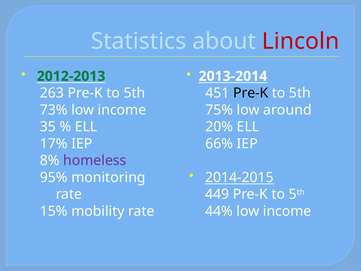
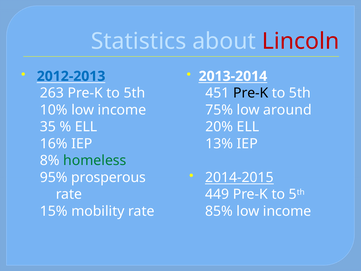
2012-2013 colour: green -> blue (71, 76)
73%: 73% -> 10% (54, 110)
17%: 17% -> 16% (54, 144)
66%: 66% -> 13% (219, 144)
homeless colour: purple -> green (95, 160)
monitoring: monitoring -> prosperous (108, 177)
44%: 44% -> 85% (219, 211)
